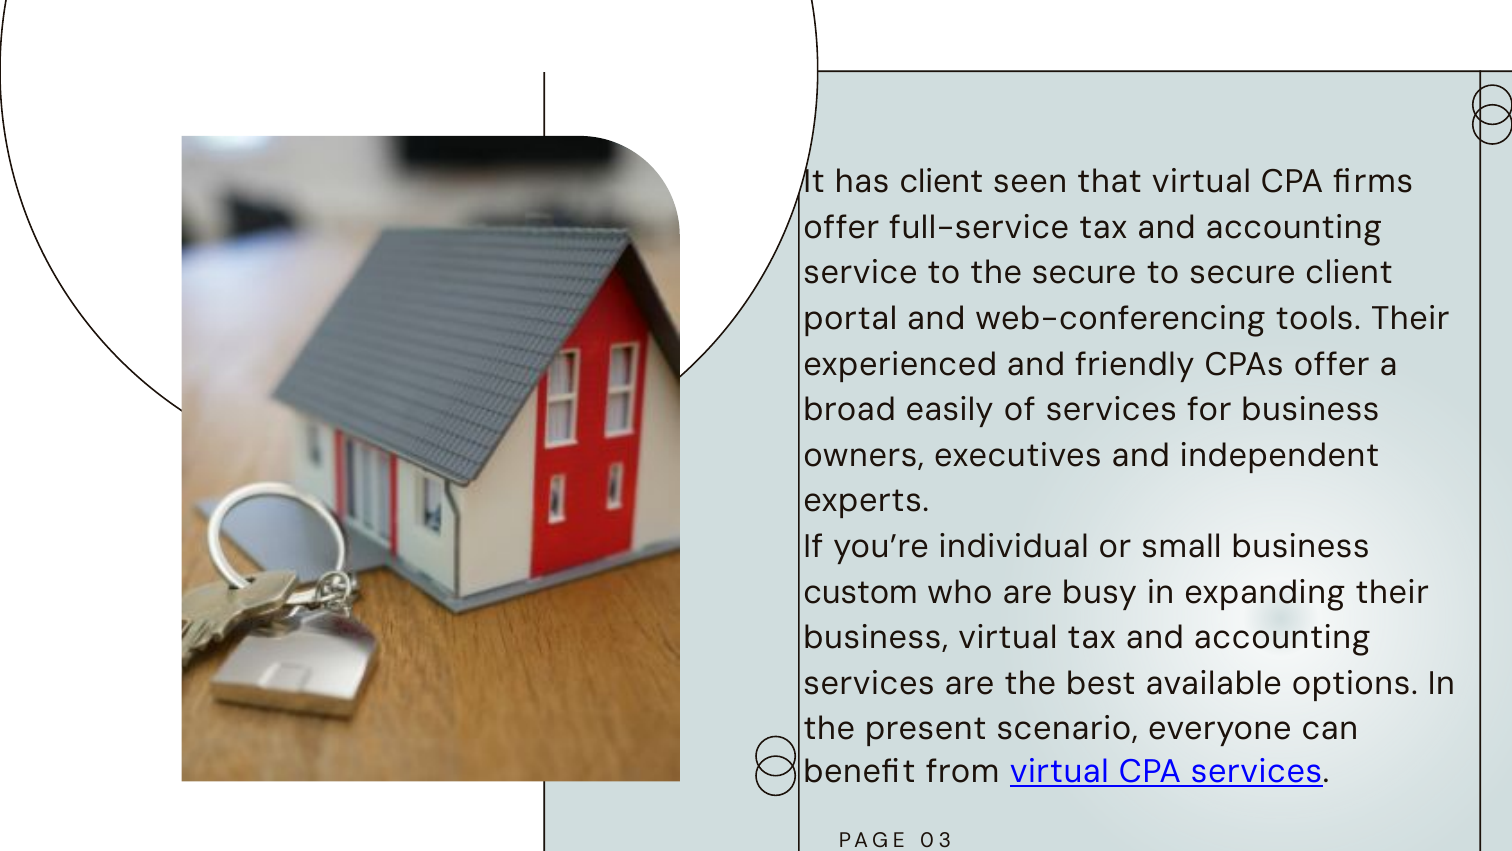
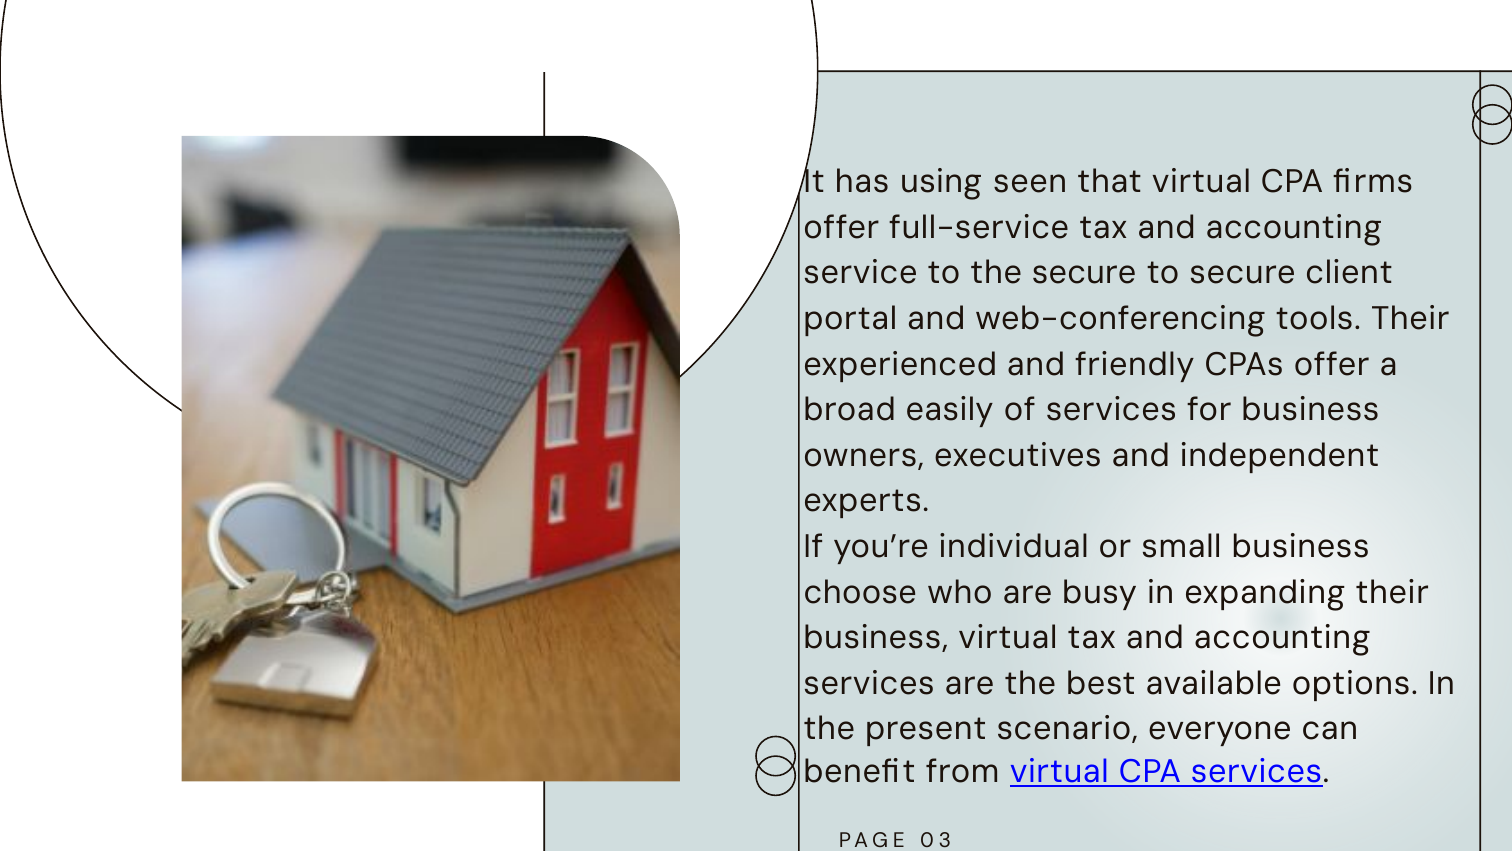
has client: client -> using (941, 182)
custom: custom -> choose (860, 592)
